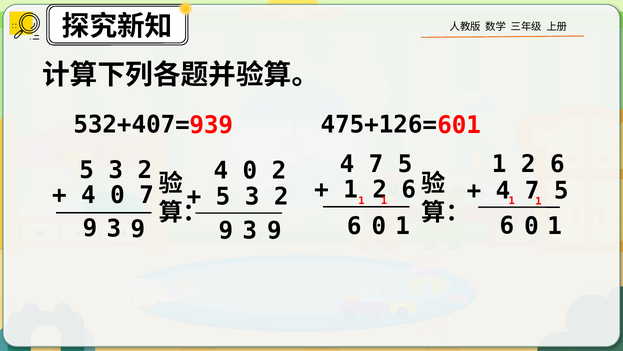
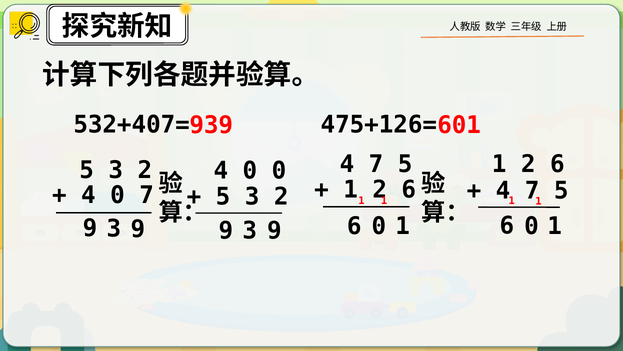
0 2: 2 -> 0 (279, 170)
